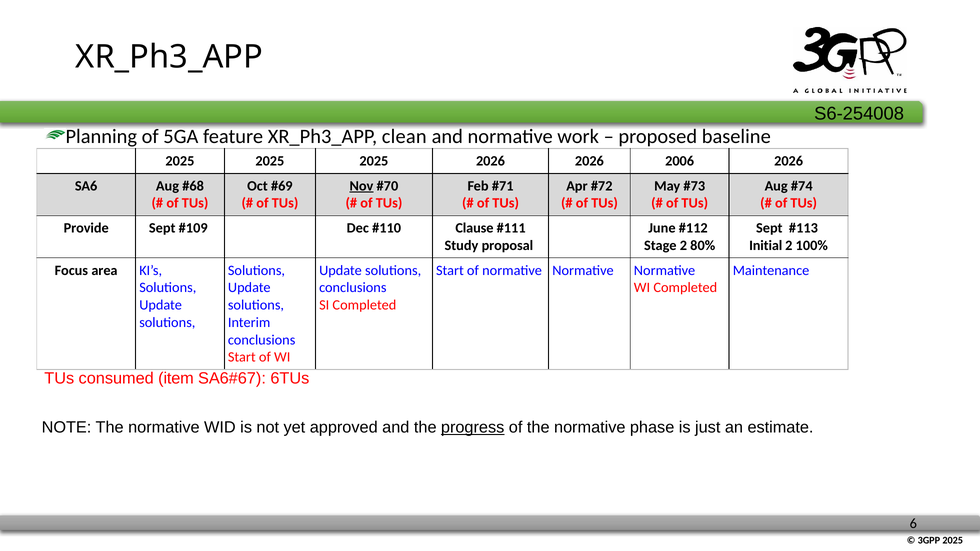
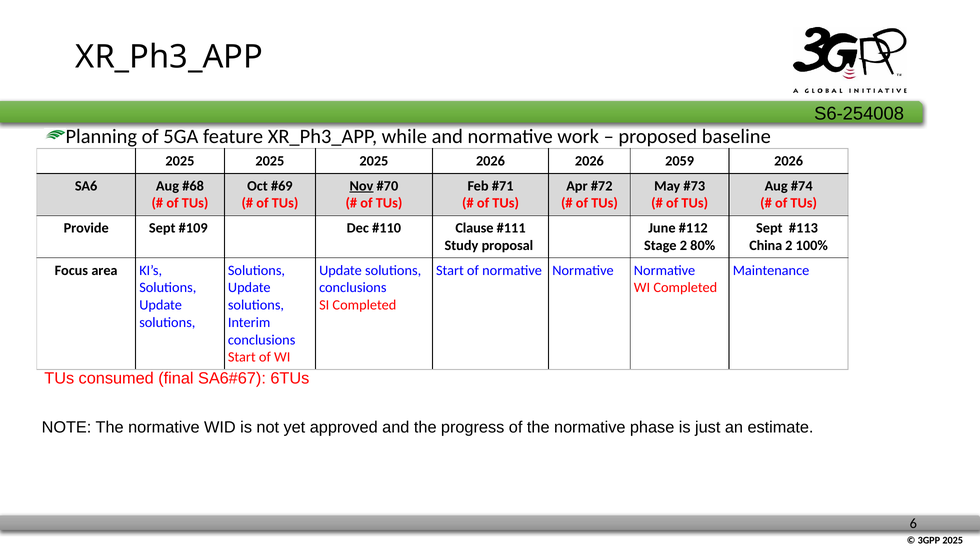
clean: clean -> while (404, 137)
2006: 2006 -> 2059 (680, 161)
Initial: Initial -> China (766, 246)
item: item -> final (176, 379)
progress underline: present -> none (473, 428)
